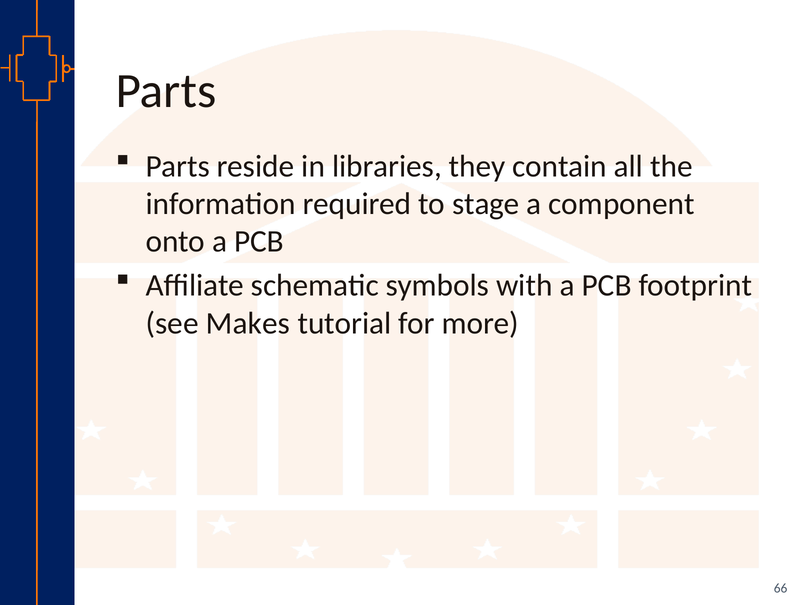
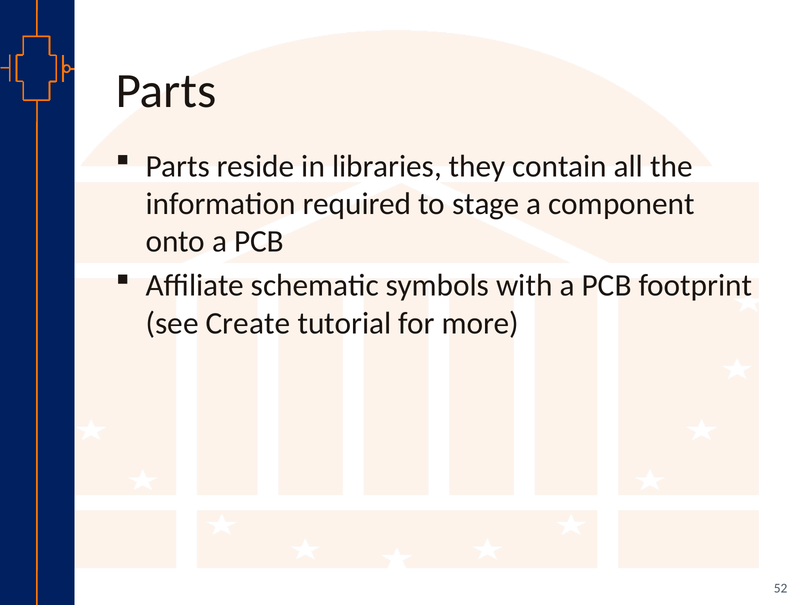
Makes: Makes -> Create (248, 323)
66: 66 -> 52 (781, 588)
